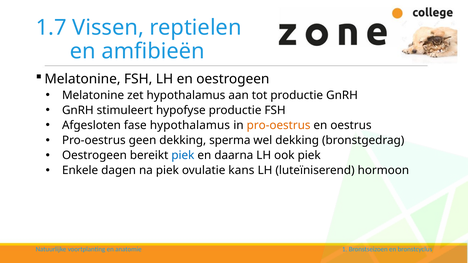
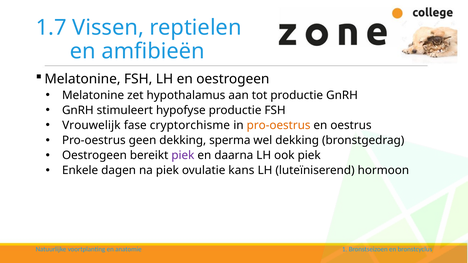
Afgesloten: Afgesloten -> Vrouwelijk (91, 125)
fase hypothalamus: hypothalamus -> cryptorchisme (190, 125)
piek colour: blue -> purple (183, 155)
